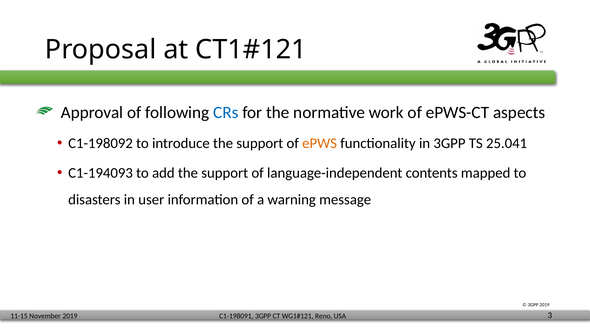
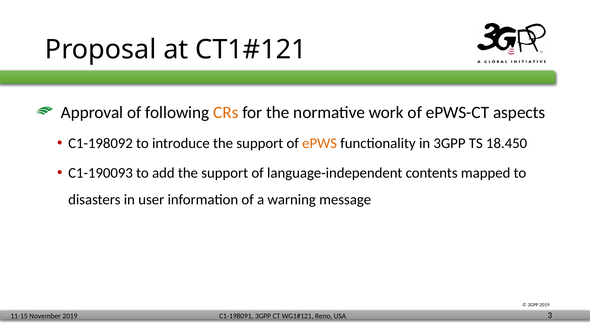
CRs colour: blue -> orange (226, 112)
25.041: 25.041 -> 18.450 (507, 143)
C1-194093: C1-194093 -> C1-190093 (101, 173)
